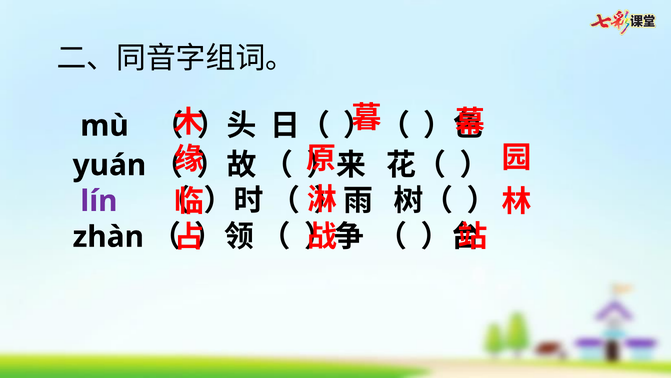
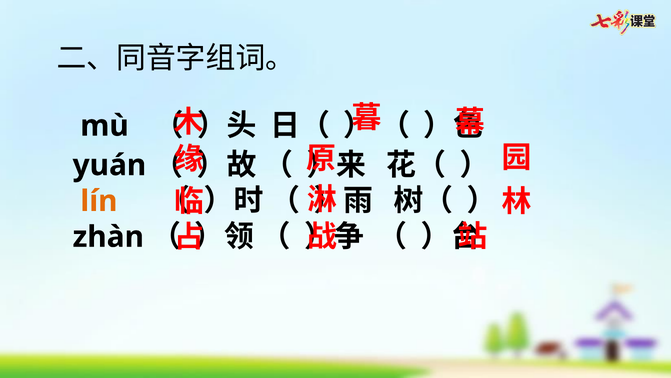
lín colour: purple -> orange (99, 201)
